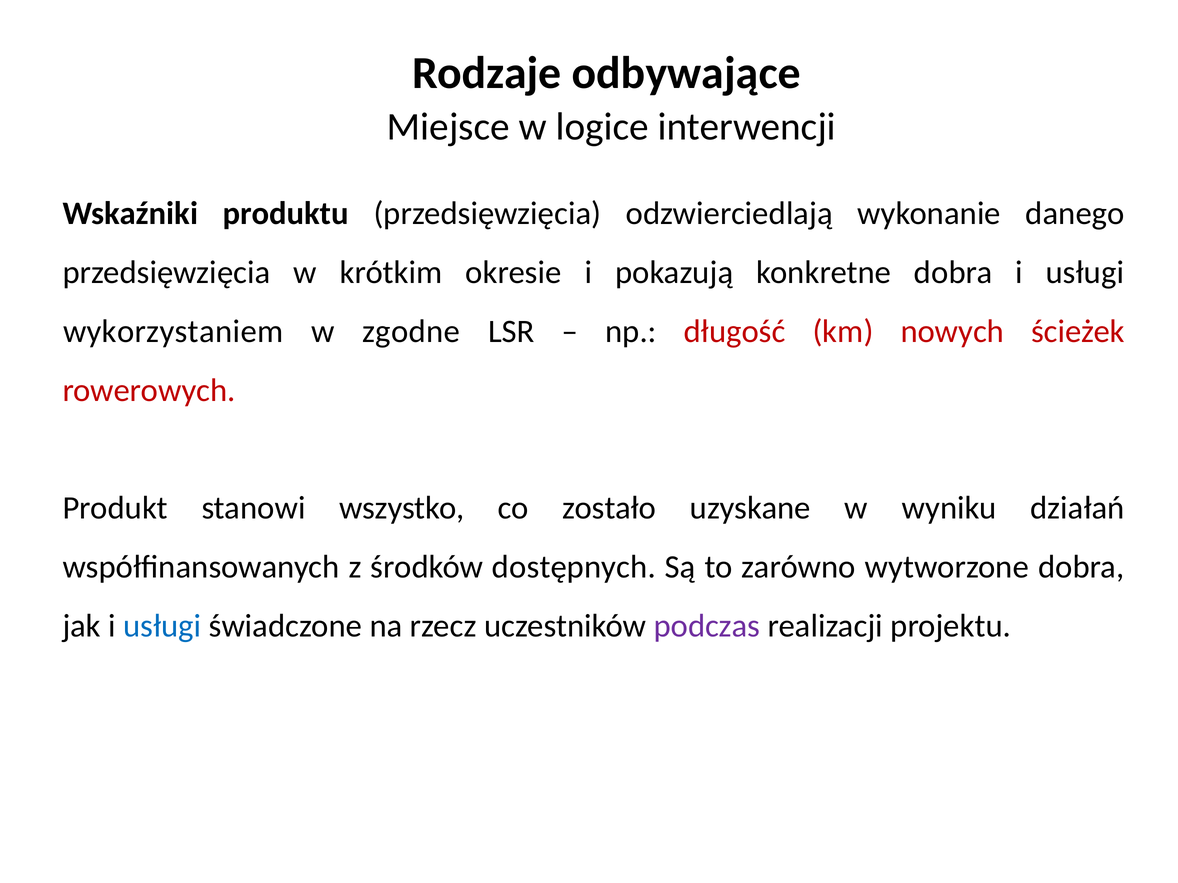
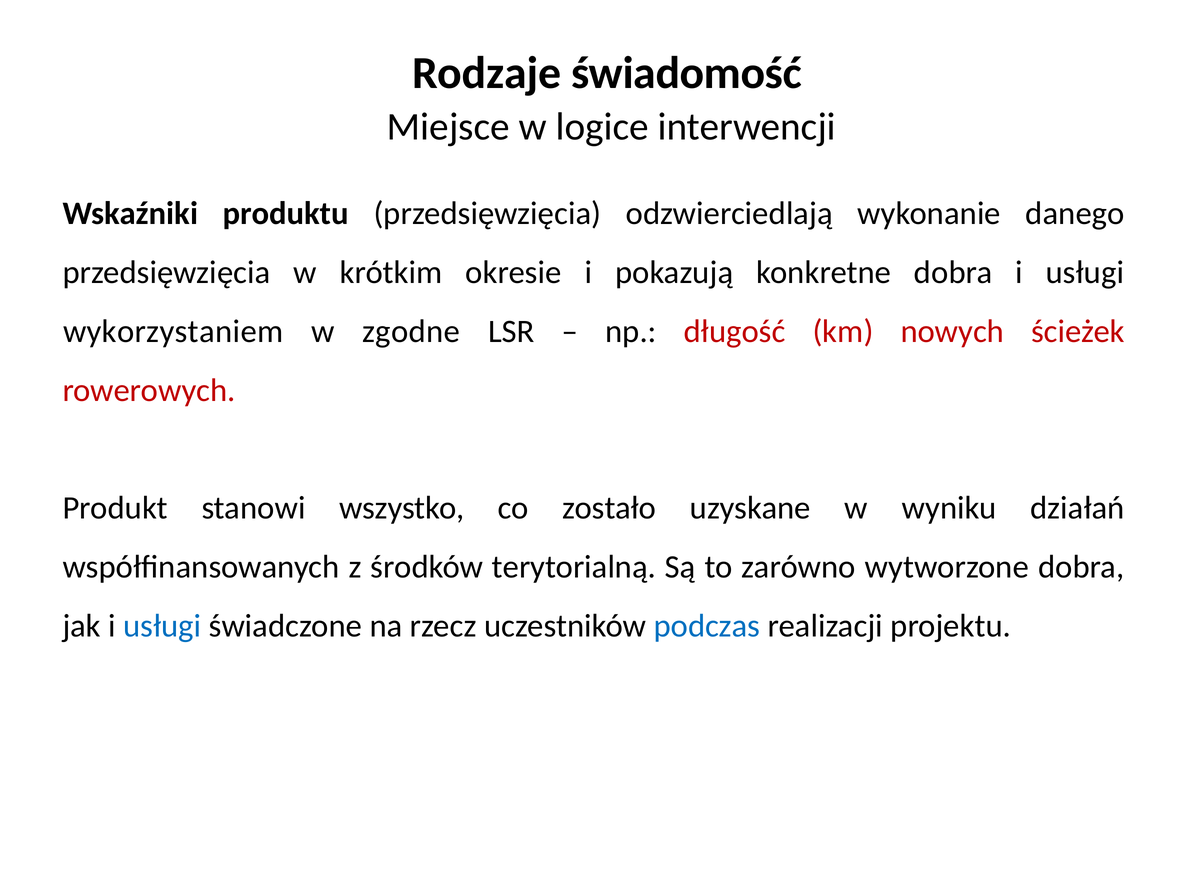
odbywające: odbywające -> świadomość (686, 73)
dostępnych: dostępnych -> terytorialną (574, 567)
podczas colour: purple -> blue (707, 626)
